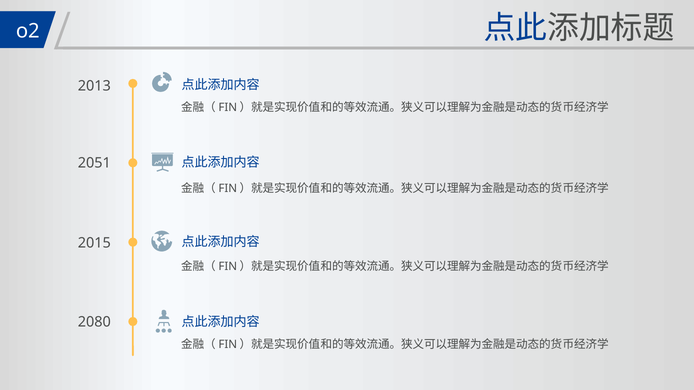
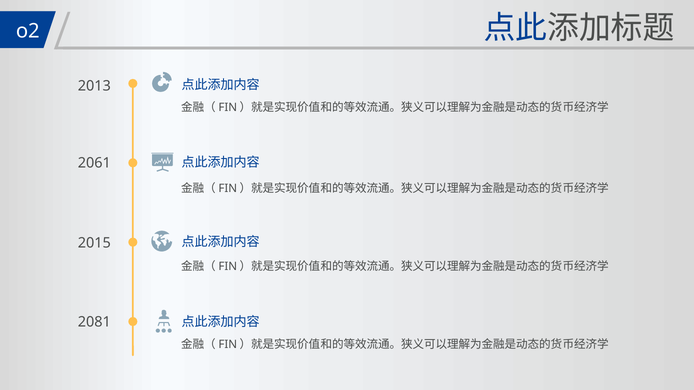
2051: 2051 -> 2061 (94, 163)
2080: 2080 -> 2081 (94, 322)
